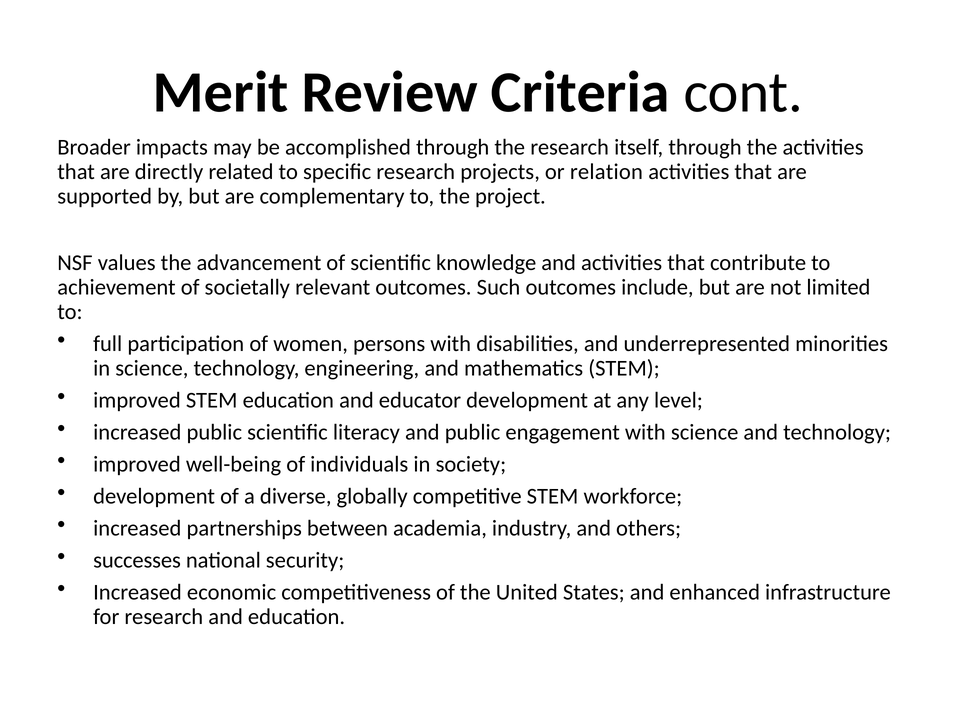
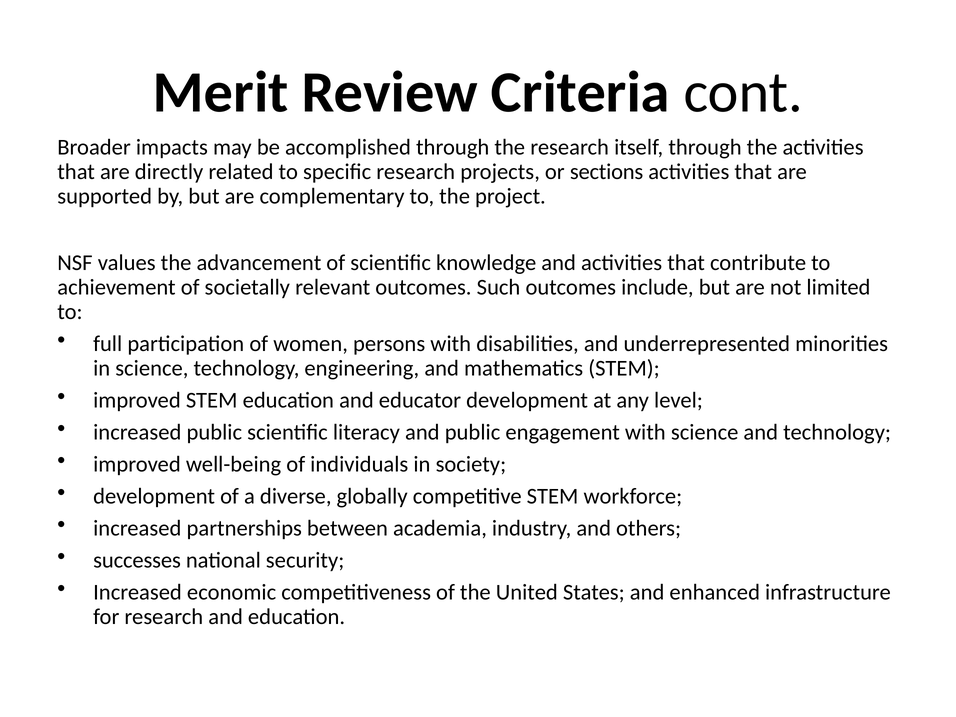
relation: relation -> sections (607, 172)
